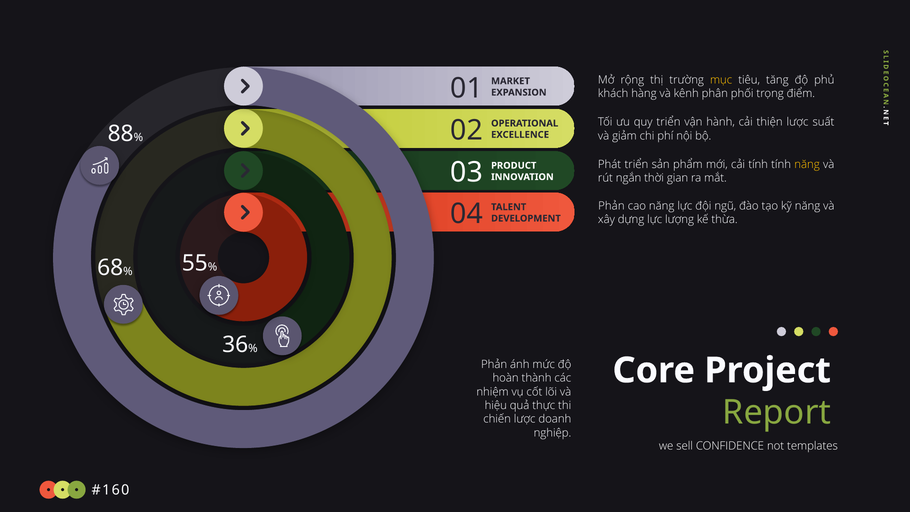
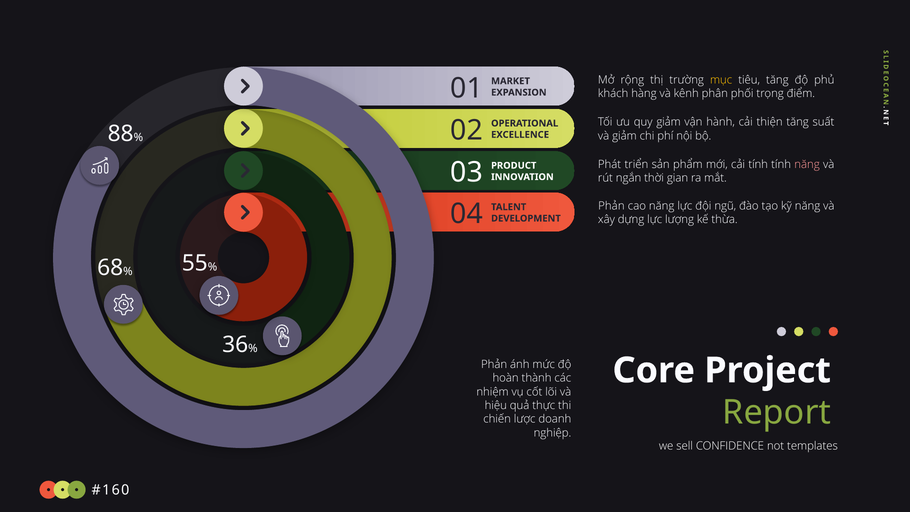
quy triển: triển -> giảm (669, 122)
thiện lược: lược -> tăng (798, 122)
năng colour: yellow -> pink (807, 164)
